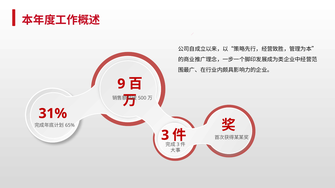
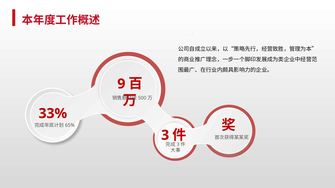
31%: 31% -> 33% (53, 114)
